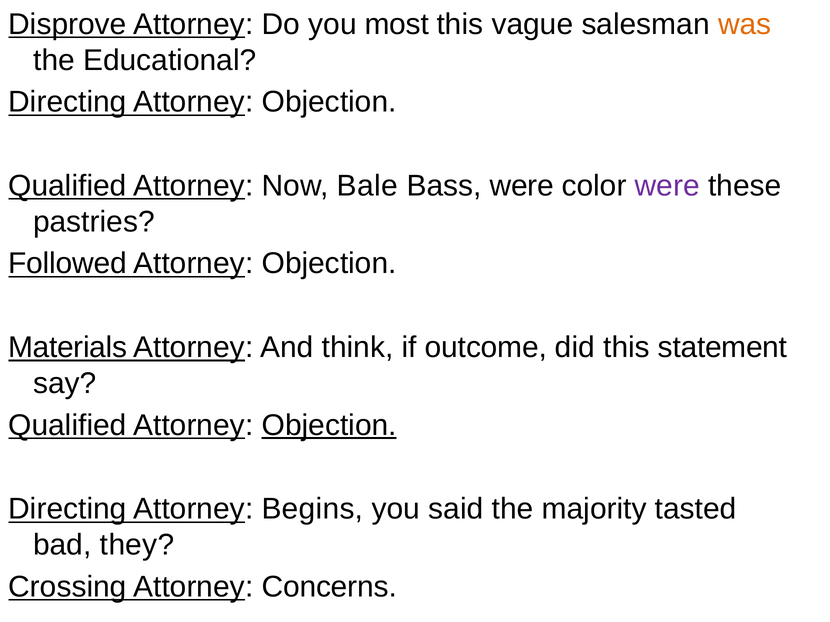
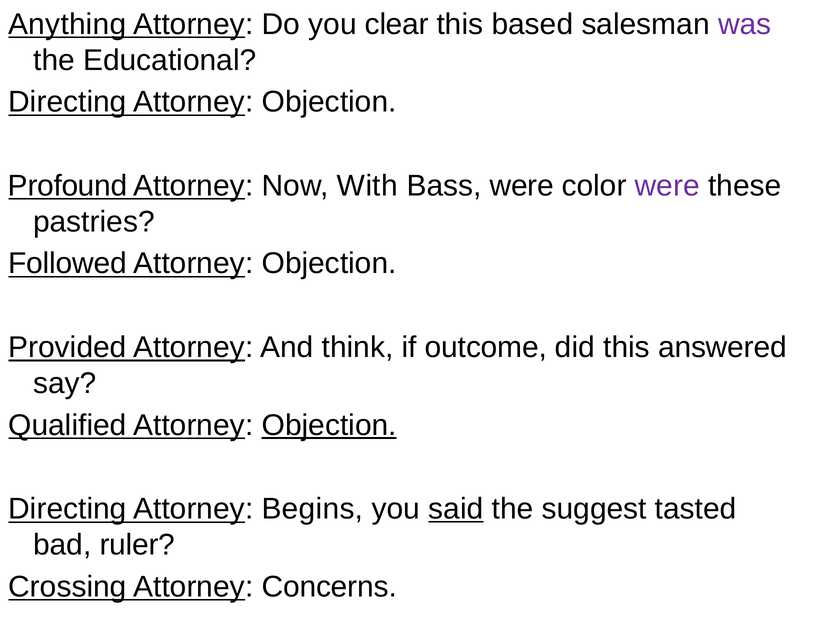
Disprove: Disprove -> Anything (67, 24)
most: most -> clear (397, 24)
vague: vague -> based (532, 24)
was colour: orange -> purple (745, 24)
Qualified: Qualified -> Profound (68, 186)
Bale: Bale -> With (367, 186)
Materials: Materials -> Provided (67, 348)
statement: statement -> answered (722, 348)
said underline: none -> present (456, 509)
majority: majority -> suggest (594, 509)
they: they -> ruler (137, 545)
